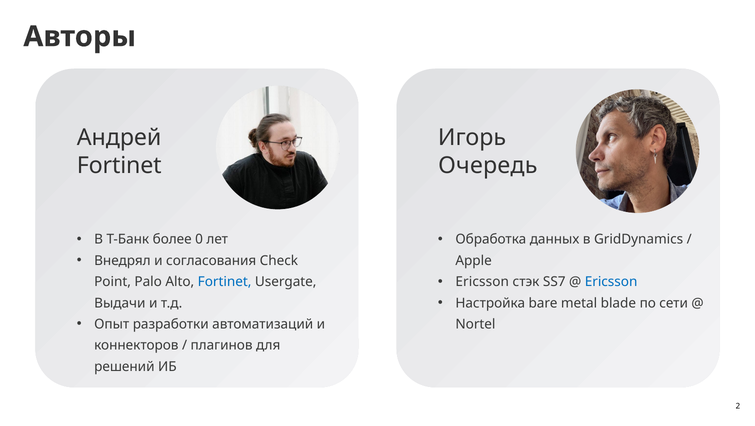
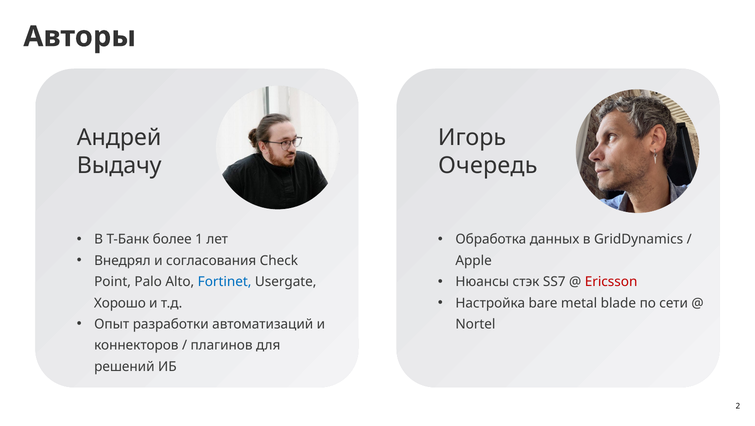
Fortinet: Fortinet -> Выдачу (119, 166)
0: 0 -> 1 (199, 239)
Ericsson: Ericsson -> Нюансы (482, 282)
Ericsson colour: blue -> red (611, 282)
Выдачи: Выдачи -> Хорошо (120, 303)
